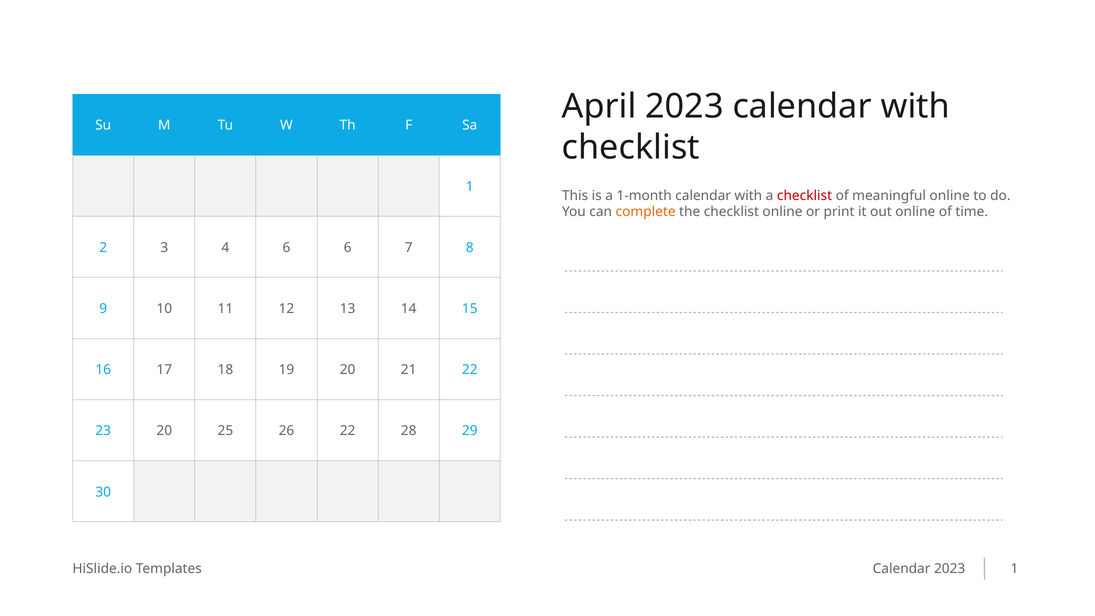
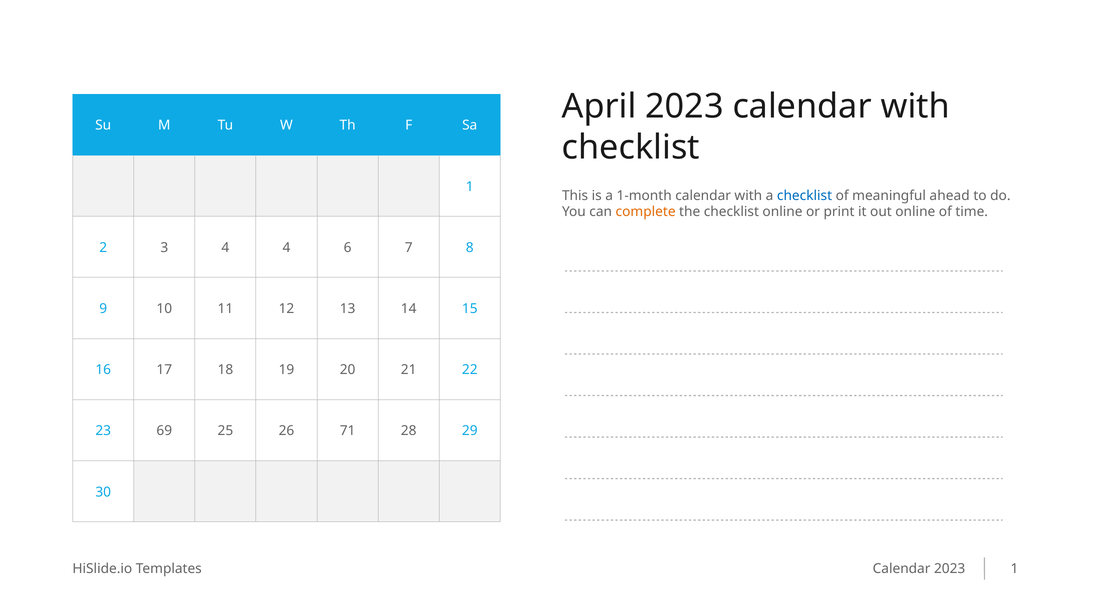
checklist colour: red -> blue (805, 195)
meaningful online: online -> ahead (950, 195)
4 6: 6 -> 4 (286, 248)
23 20: 20 -> 69 (164, 431)
26 22: 22 -> 71 (348, 431)
